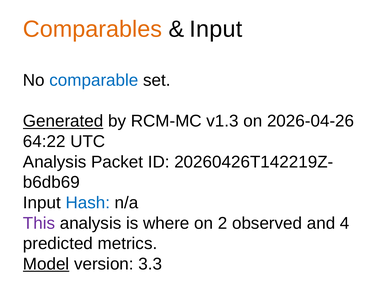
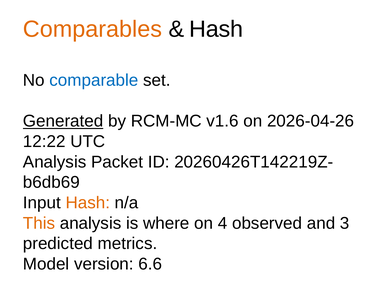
Input: Input -> Hash (216, 29)
v1.3: v1.3 -> v1.6 (223, 121)
64:22: 64:22 -> 12:22 (44, 142)
Hash colour: blue -> orange (88, 203)
This colour: purple -> orange (39, 223)
2: 2 -> 4 (223, 223)
4: 4 -> 3 (345, 223)
Model underline: present -> none (46, 264)
3.3: 3.3 -> 6.6 (150, 264)
